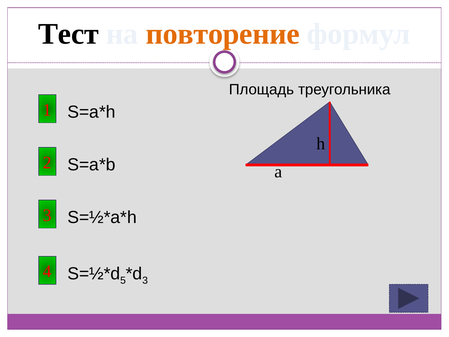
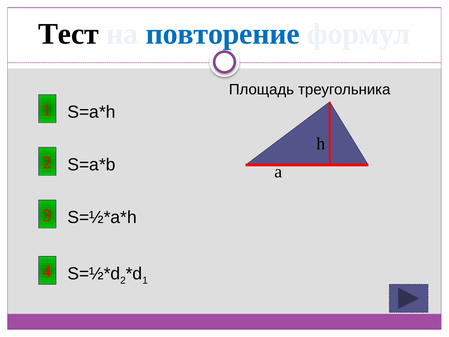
повторение colour: orange -> blue (223, 34)
5: 5 -> 2 (123, 280)
3: 3 -> 1 (145, 280)
